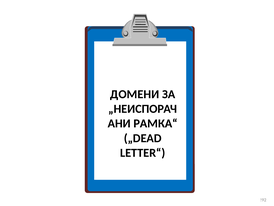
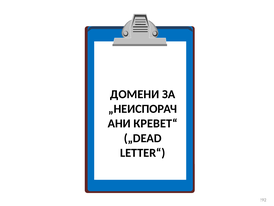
РАМКА“: РАМКА“ -> КРЕВЕТ“ (155, 123)
